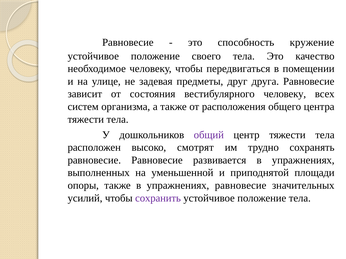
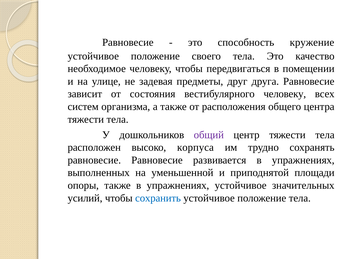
смотрят: смотрят -> корпуса (195, 148)
упражнениях равновесие: равновесие -> устойчивое (241, 186)
сохранить colour: purple -> blue (158, 198)
